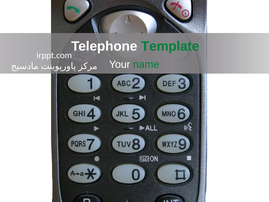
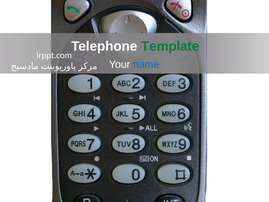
name colour: green -> blue (146, 64)
